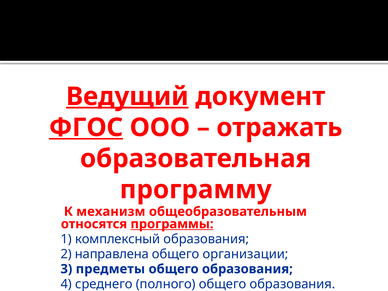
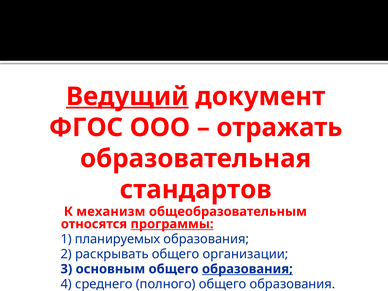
ФГОС underline: present -> none (86, 128)
программу: программу -> стандартов (196, 190)
комплексный: комплексный -> планируемых (118, 239)
направлена: направлена -> раскрывать (112, 254)
предметы: предметы -> основным (110, 269)
образования underline: none -> present (247, 269)
